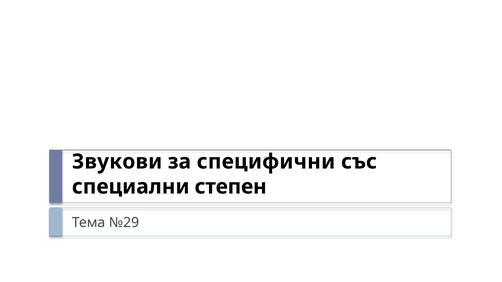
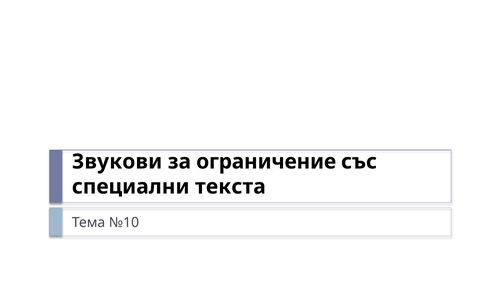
специфични: специфични -> ограничение (266, 162)
степен: степен -> текста (230, 187)
№29: №29 -> №10 (124, 223)
